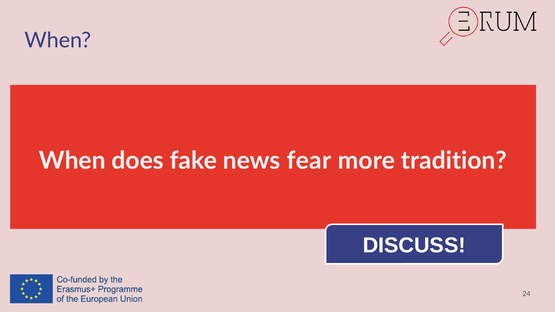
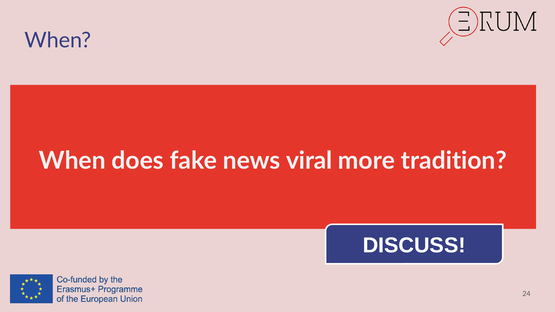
fear: fear -> viral (309, 161)
